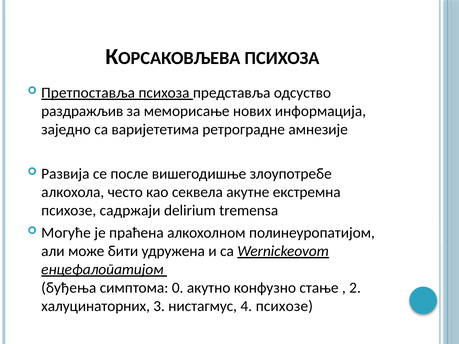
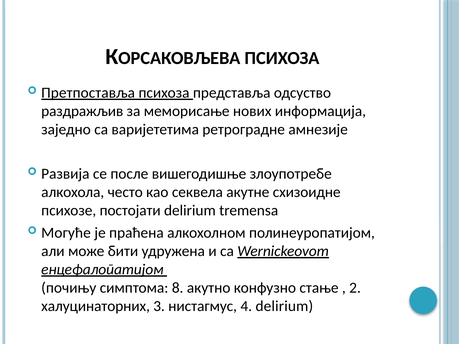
екстремна: екстремна -> схизоидне (307, 192)
садржаји: садржаји -> постојати (130, 211)
буђења: буђења -> почињу (69, 288)
0: 0 -> 8 (178, 288)
4 психозе: психозе -> delirium (284, 306)
